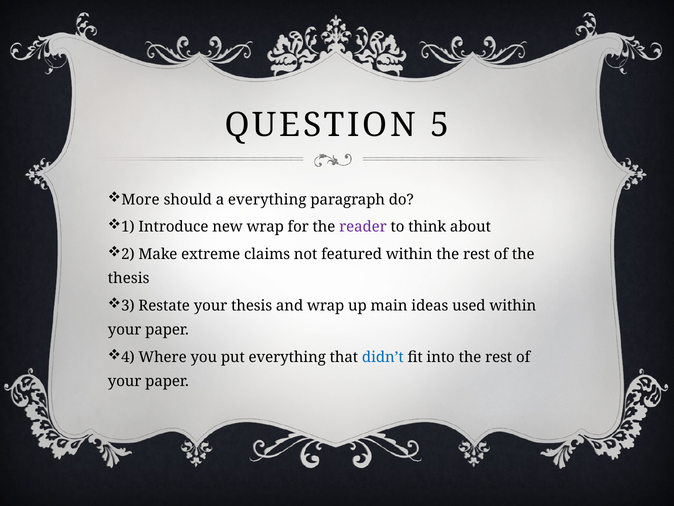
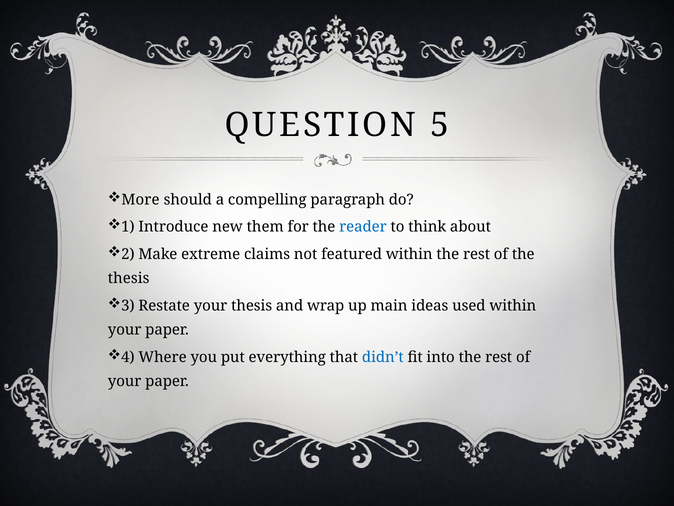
a everything: everything -> compelling (267, 199)
new wrap: wrap -> them (265, 227)
reader colour: purple -> blue (363, 227)
